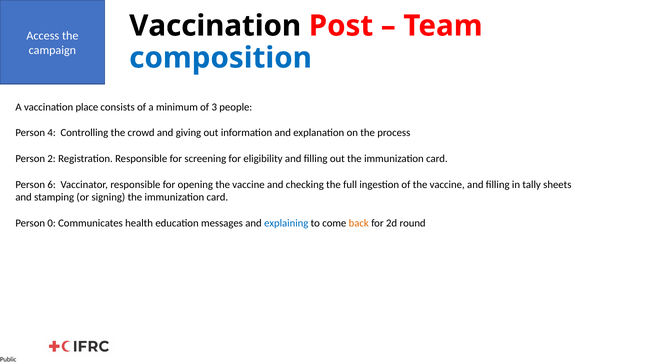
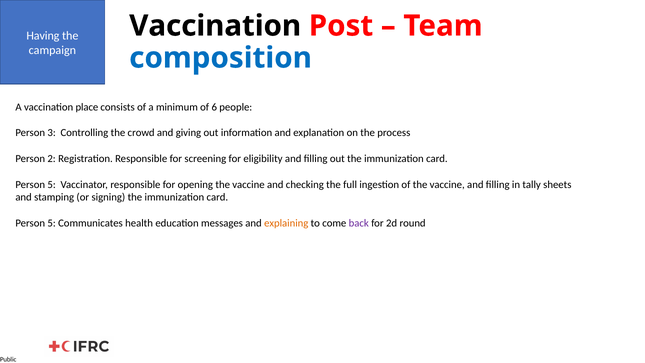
Access: Access -> Having (43, 36)
3: 3 -> 6 (214, 107)
4: 4 -> 3 (52, 133)
6: 6 -> 5 (52, 184)
0: 0 -> 5 (52, 223)
explaining colour: blue -> orange (286, 223)
back colour: orange -> purple (359, 223)
